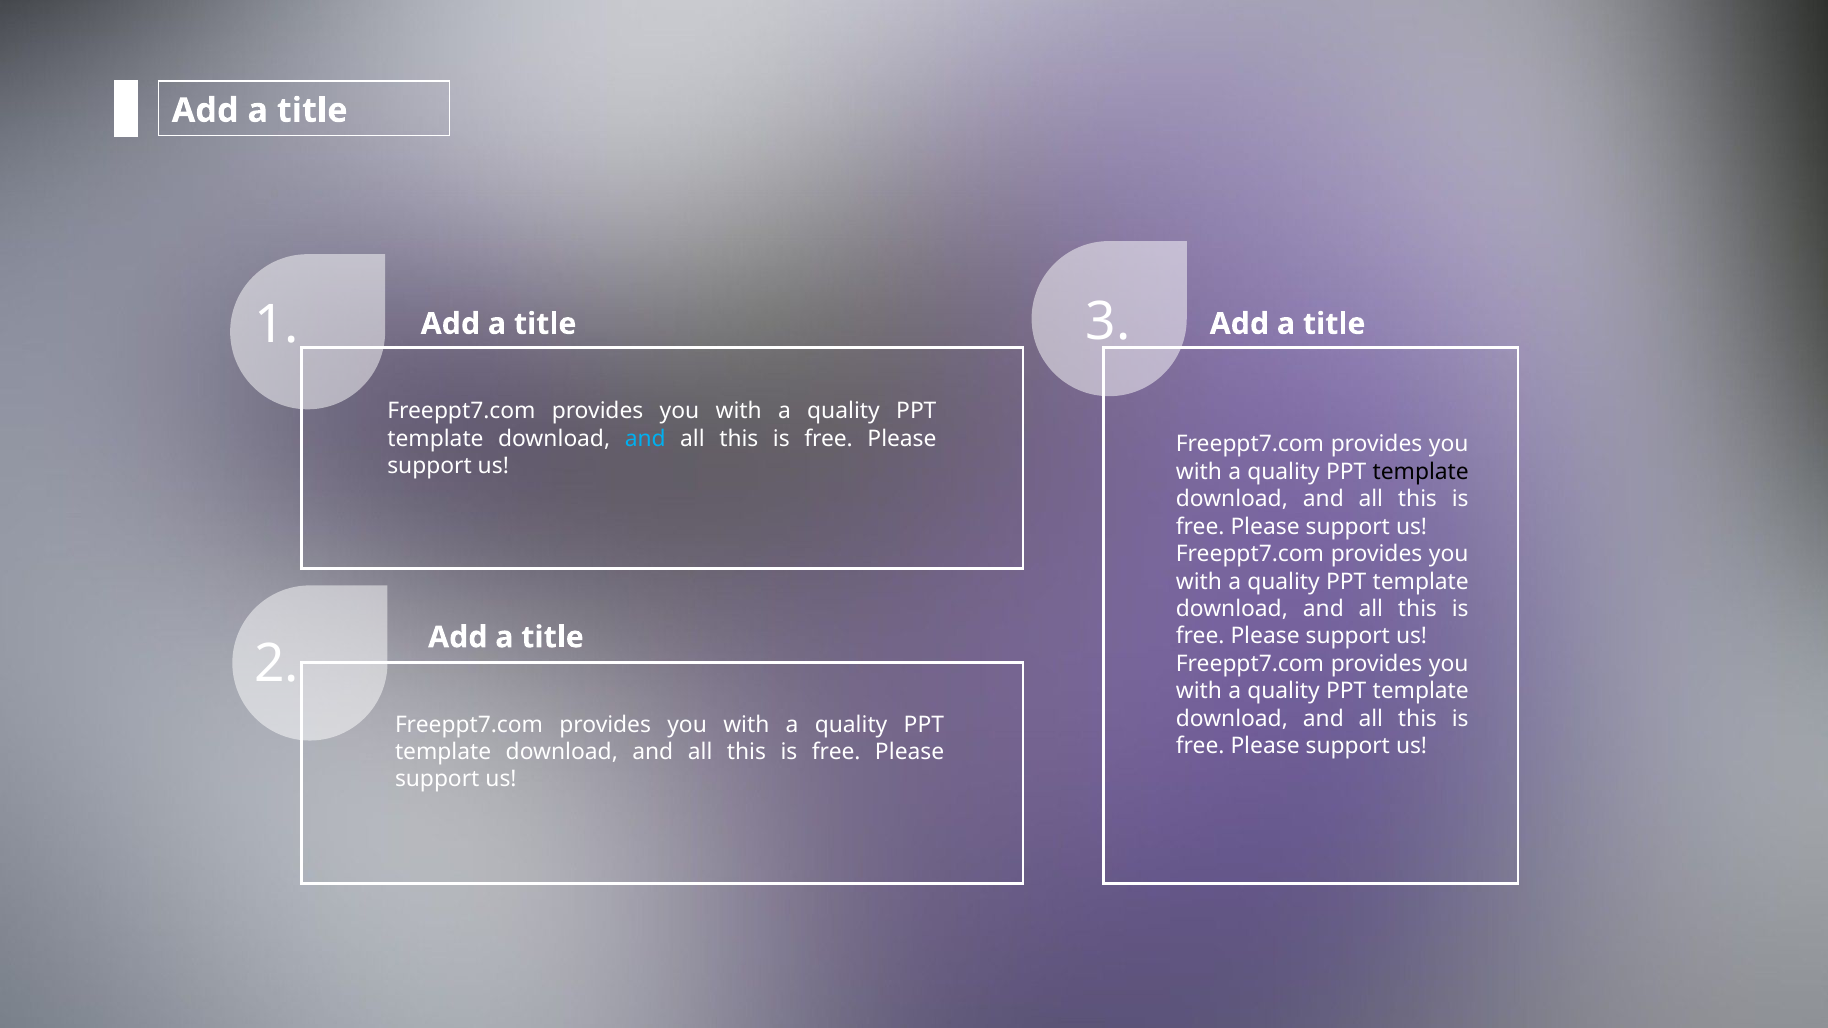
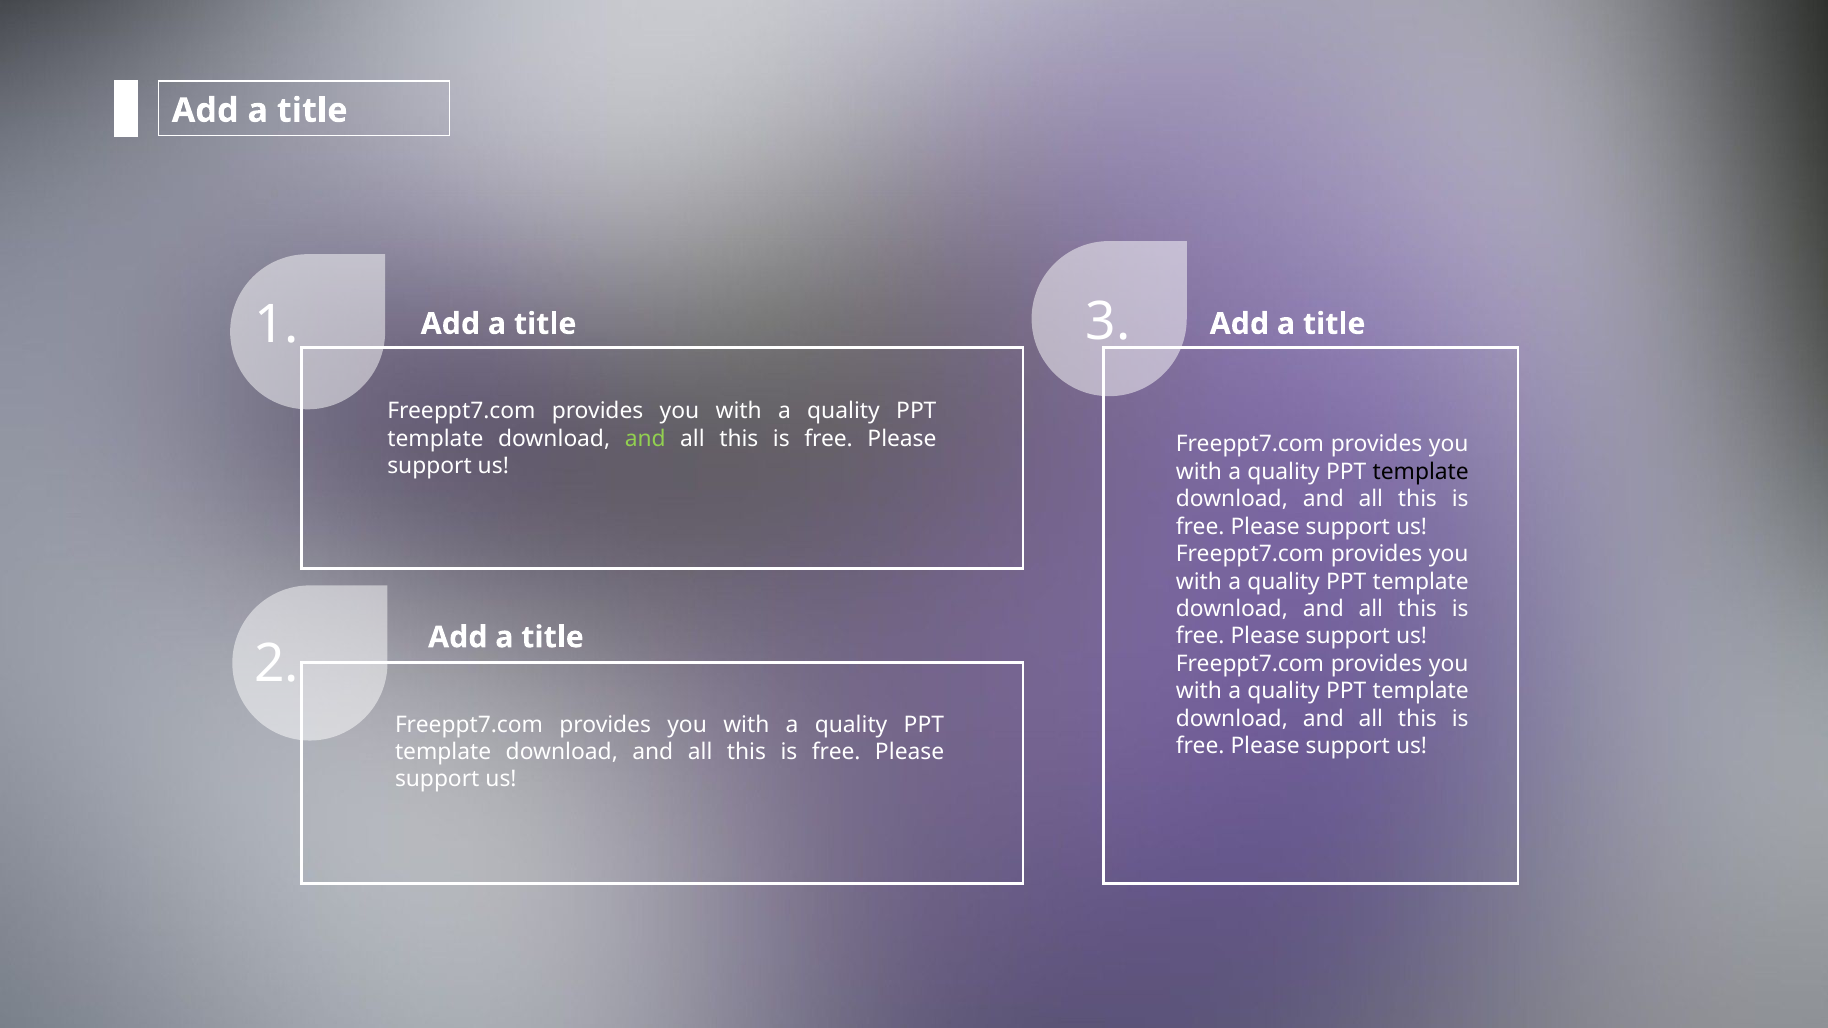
and colour: light blue -> light green (645, 439)
